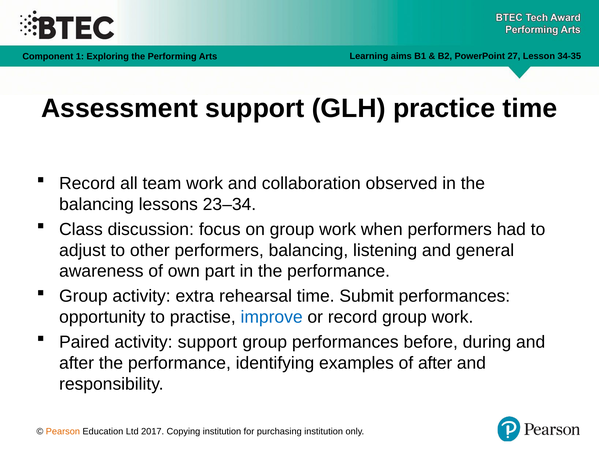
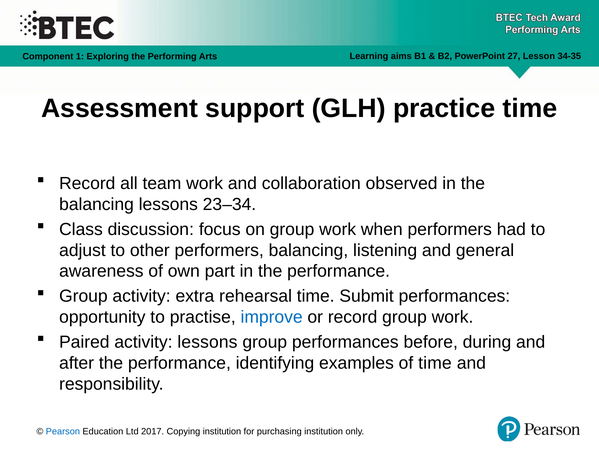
activity support: support -> lessons (207, 342)
of after: after -> time (435, 363)
Pearson colour: orange -> blue (63, 432)
